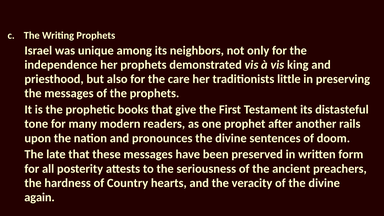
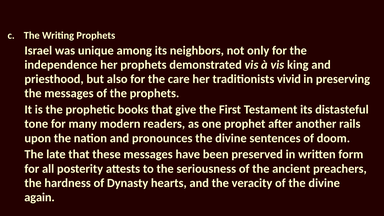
little: little -> vivid (289, 79)
Country: Country -> Dynasty (128, 183)
